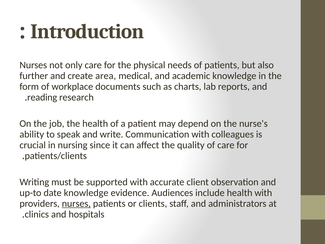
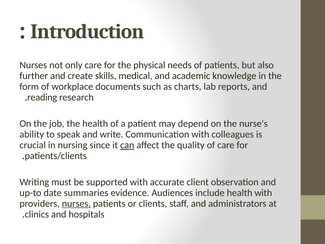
area: area -> skills (106, 76)
can underline: none -> present (127, 145)
date knowledge: knowledge -> summaries (86, 193)
